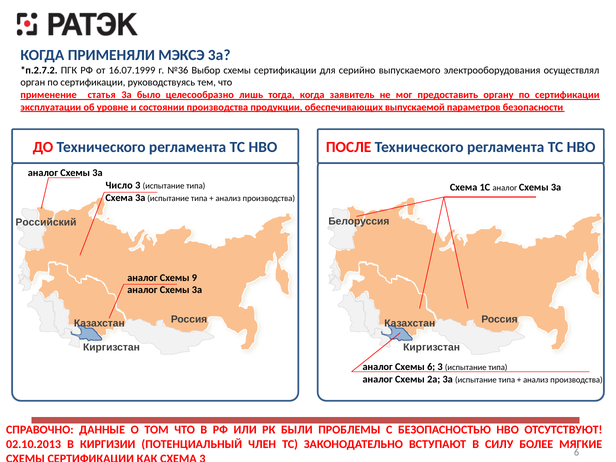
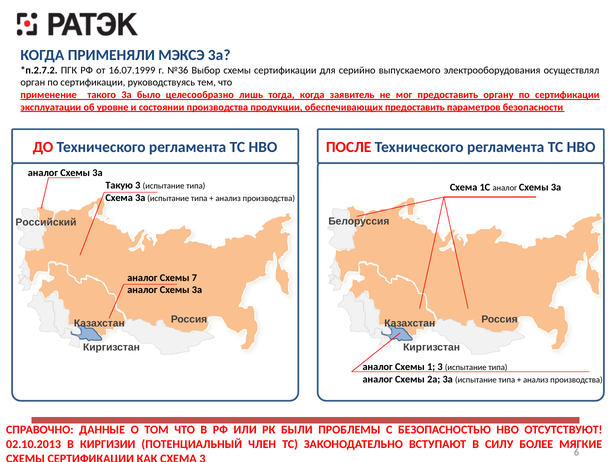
статья: статья -> такого (102, 95)
обеспечивающих выпускаемой: выпускаемой -> предоставить (415, 107)
Число: Число -> Такую (119, 186)
9: 9 -> 7 (194, 278)
Схемы 6: 6 -> 1 (431, 367)
